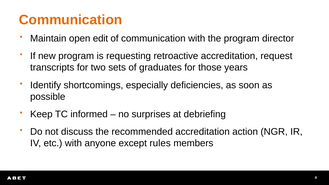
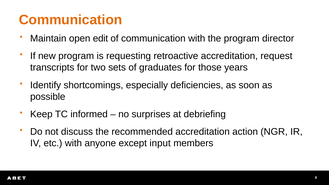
rules: rules -> input (160, 143)
